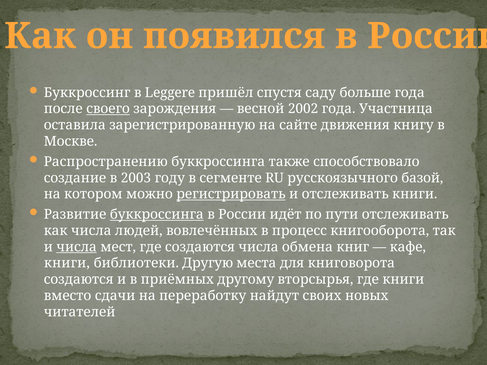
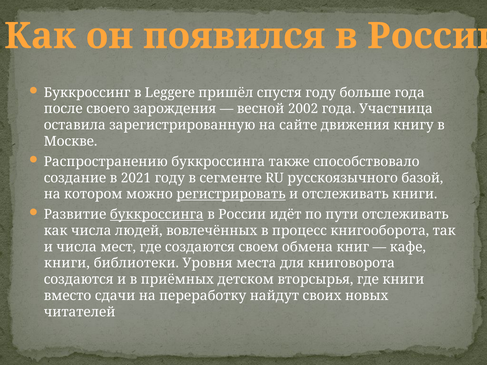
спустя саду: саду -> году (321, 93)
своего underline: present -> none (108, 109)
2003: 2003 -> 2021 (136, 178)
числа underline: present -> none (77, 247)
создаются числа: числа -> своем (258, 247)
Другую: Другую -> Уровня (208, 263)
другому: другому -> детском (246, 280)
